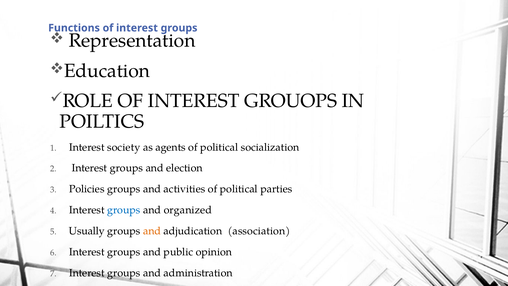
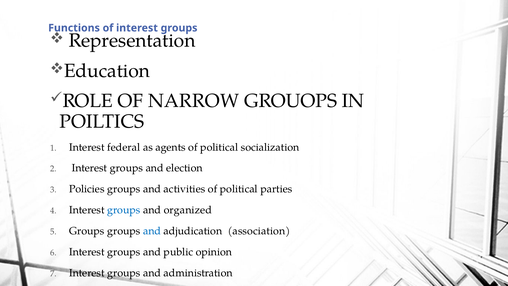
ROLE OF INTEREST: INTEREST -> NARROW (194, 101)
society: society -> federal (124, 147)
Usually: Usually -> Groups (87, 231)
and colour: orange -> blue (152, 231)
